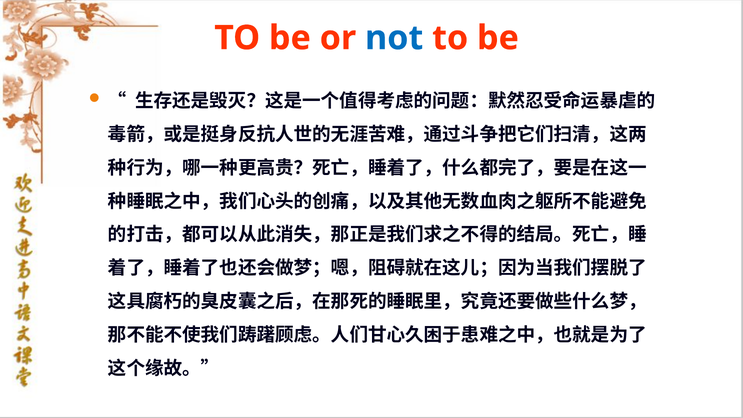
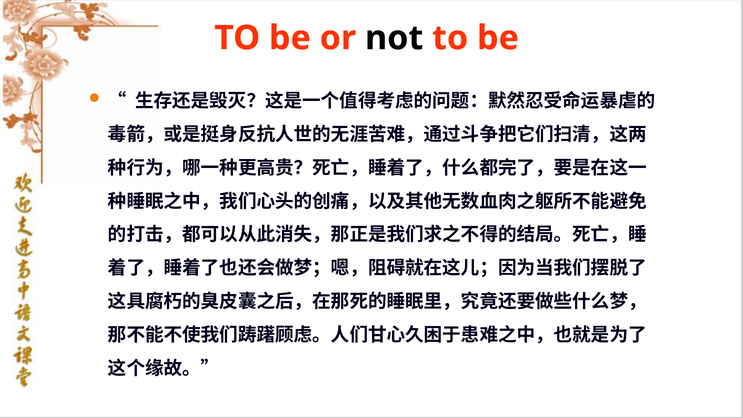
not colour: blue -> black (394, 38)
